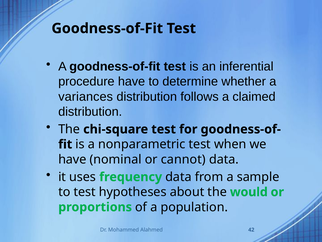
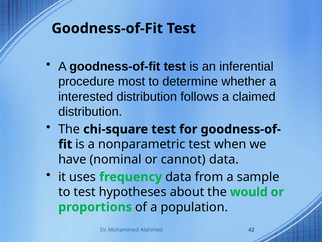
procedure have: have -> most (132, 81)
variances: variances -> interested (86, 96)
